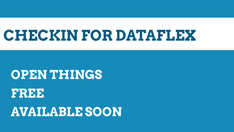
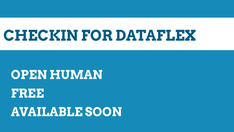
THINGS: THINGS -> HUMAN (76, 75)
